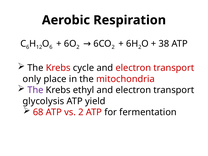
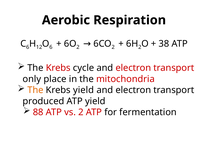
The colour: purple -> orange (35, 90)
Krebs ethyl: ethyl -> yield (83, 90)
glycolysis: glycolysis -> produced (43, 101)
68: 68 -> 88 (38, 112)
